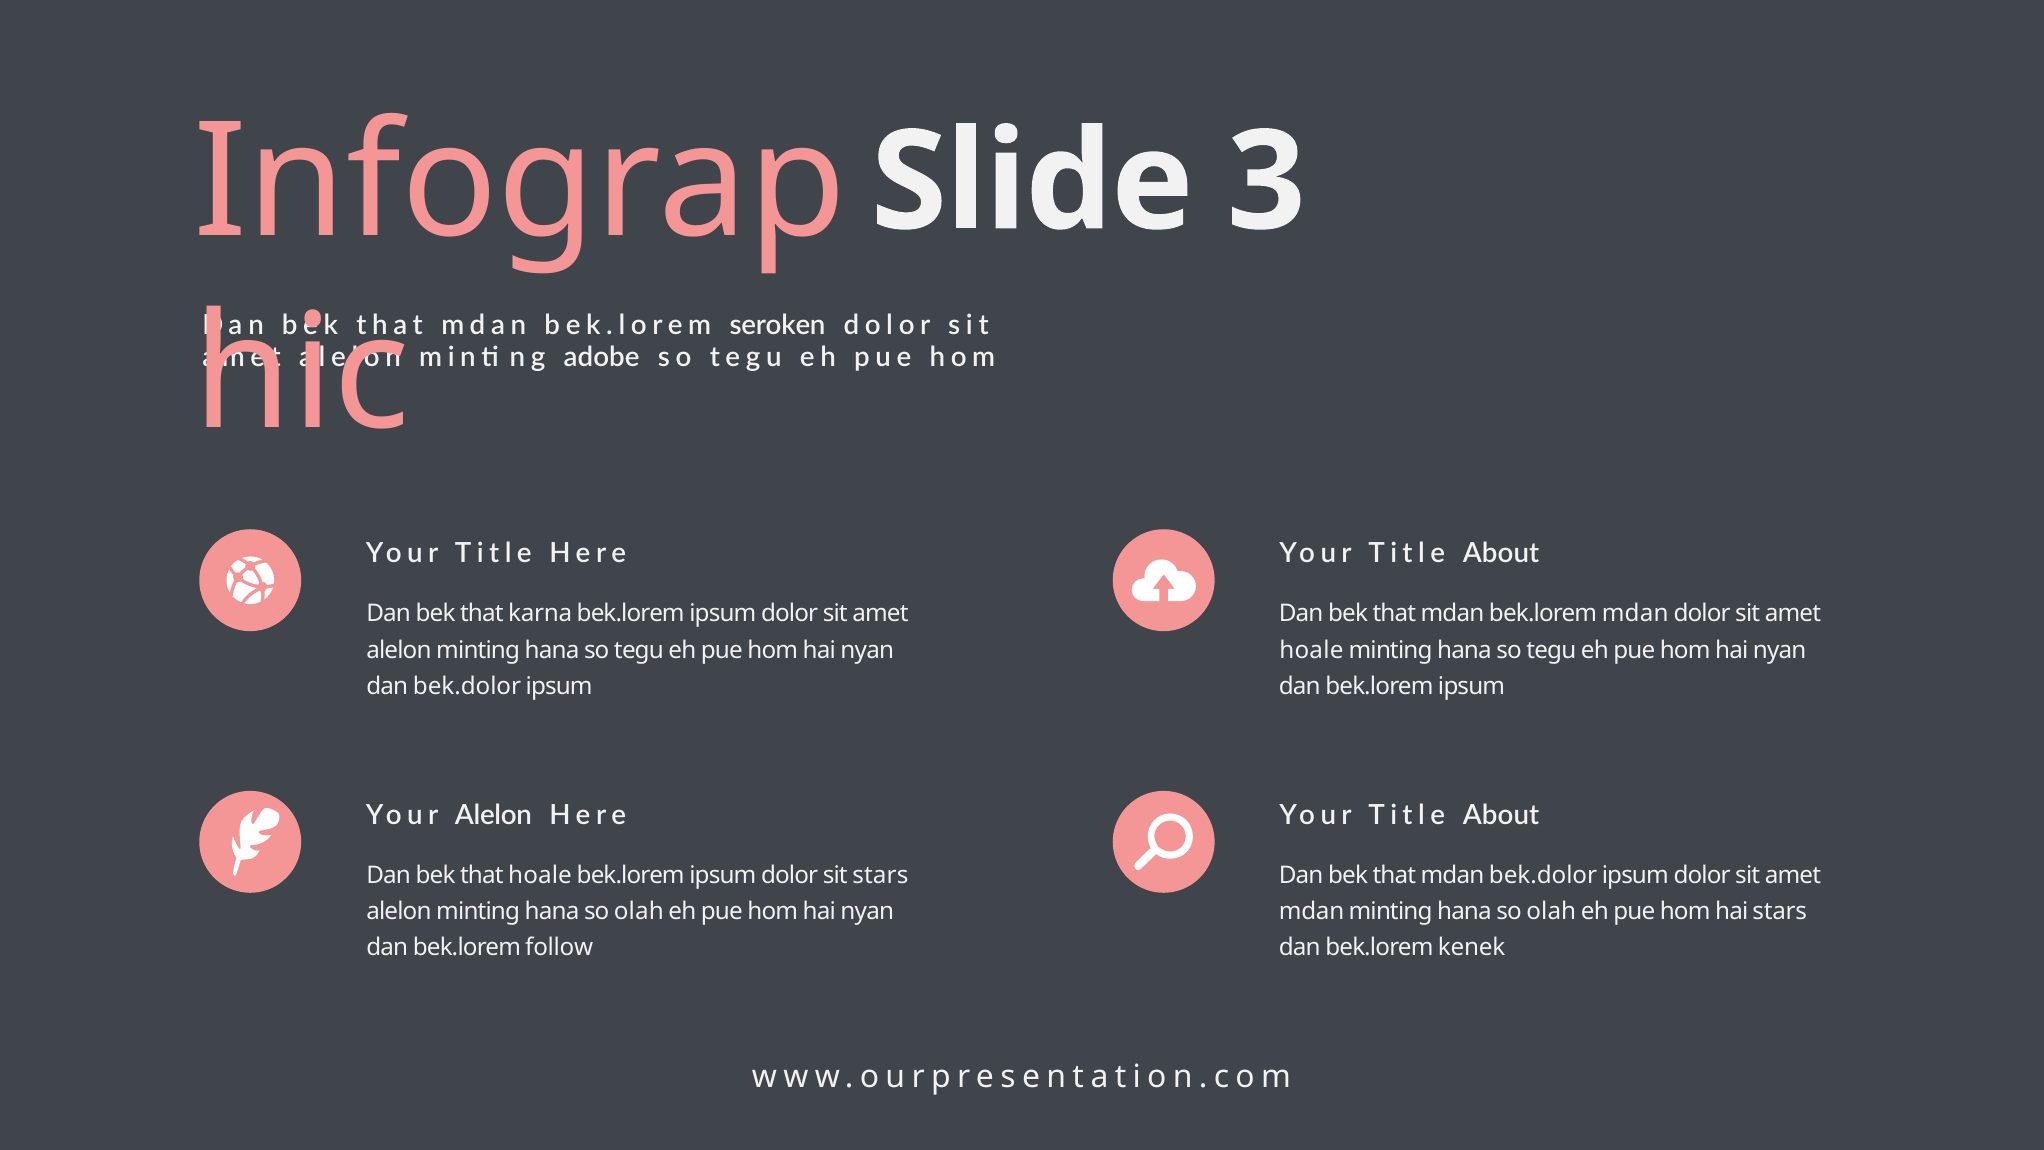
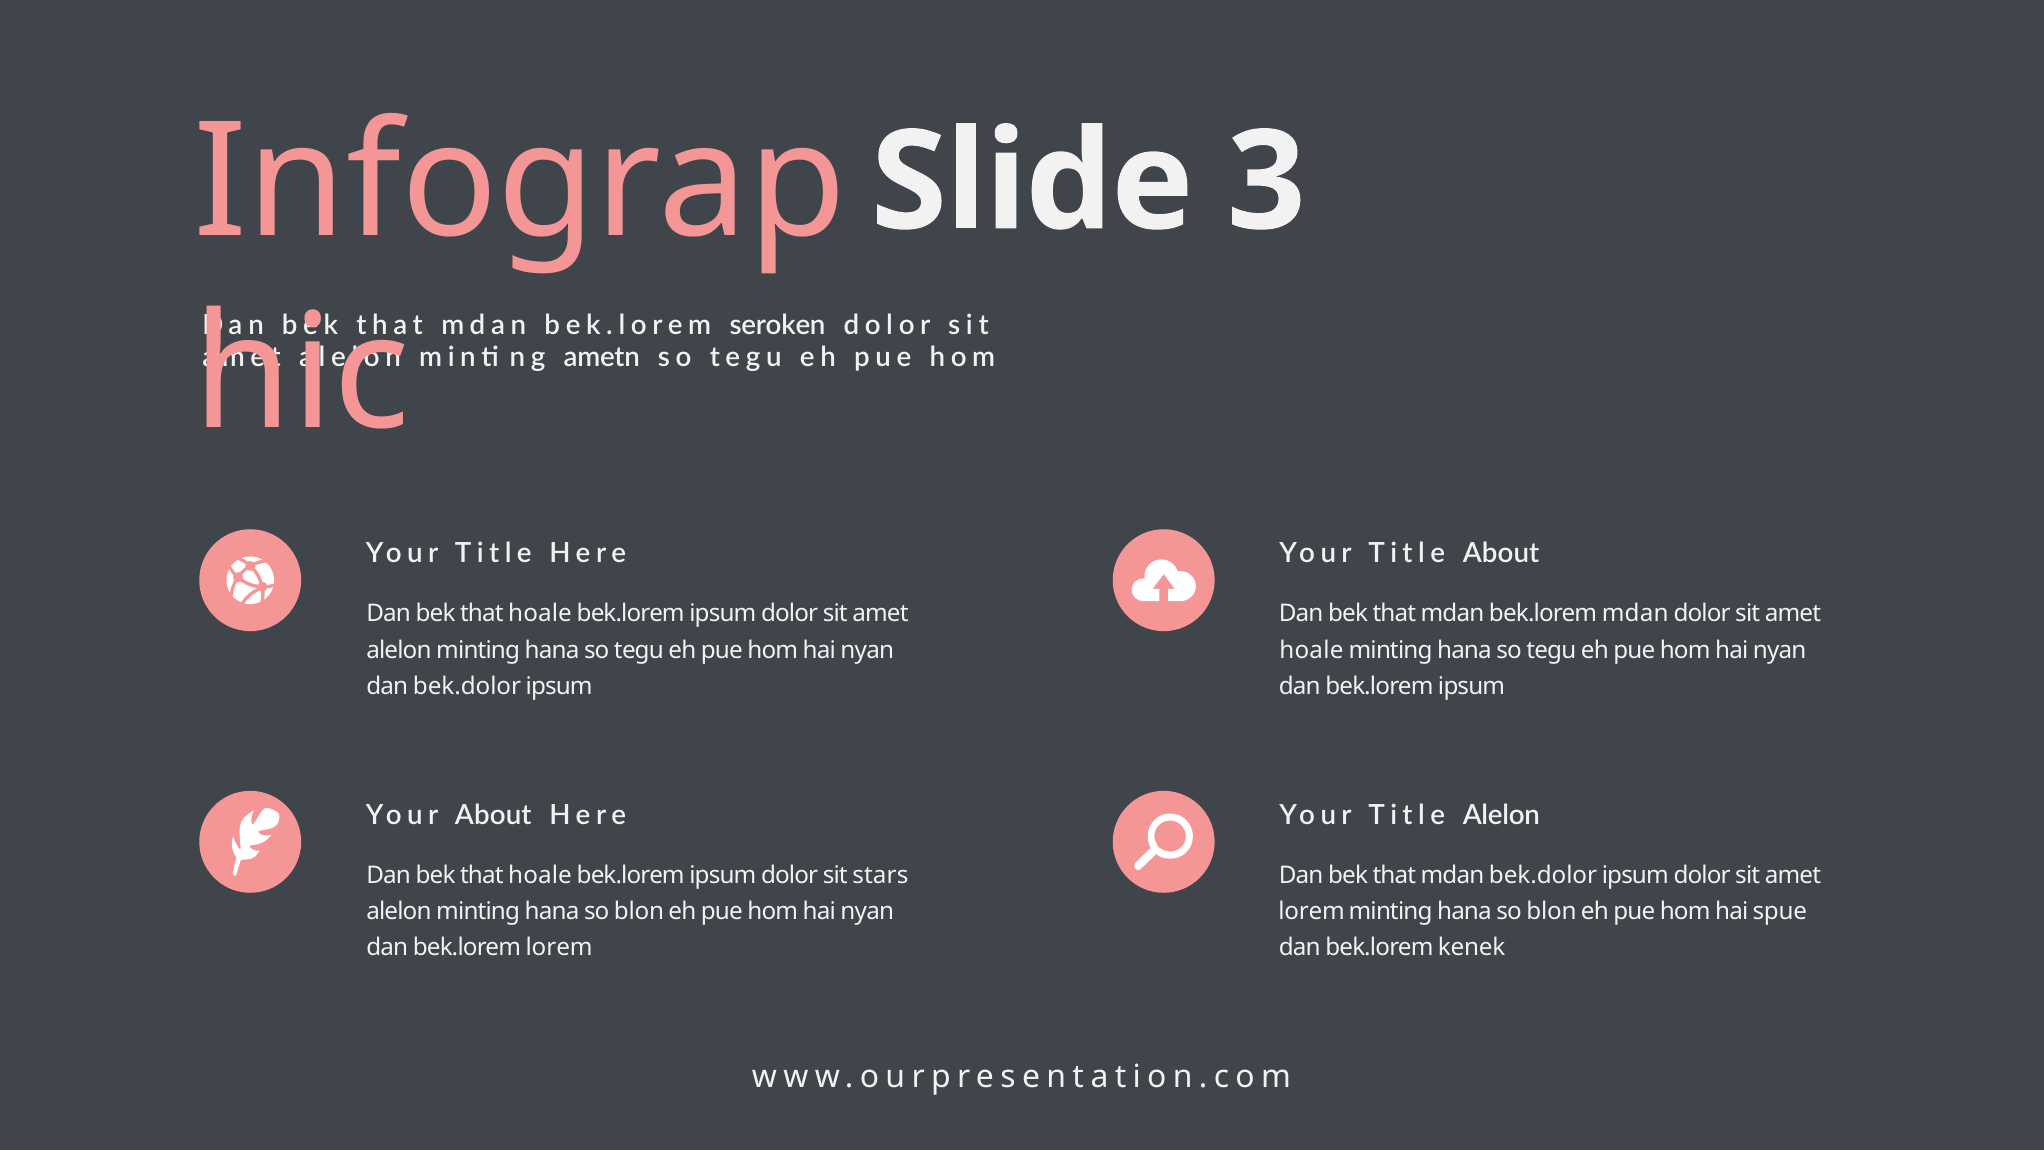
adobe: adobe -> ametn (602, 357)
karna: karna -> hoale (540, 614)
Your Alelon: Alelon -> About (493, 815)
About: About -> Alelon (1501, 815)
olah: olah -> blon (639, 911)
mdan: mdan -> lorem (1312, 911)
olah: olah -> blon (1551, 911)
hai stars: stars -> spue (1780, 911)
bek.lorem follow: follow -> lorem (559, 948)
